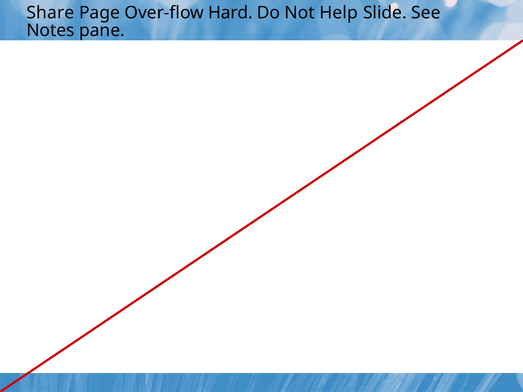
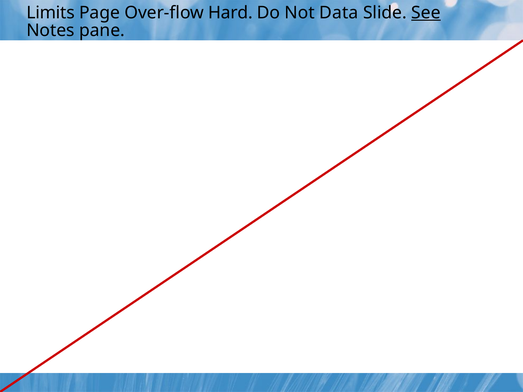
Share: Share -> Limits (51, 13)
Help: Help -> Data (339, 13)
See underline: none -> present (426, 13)
